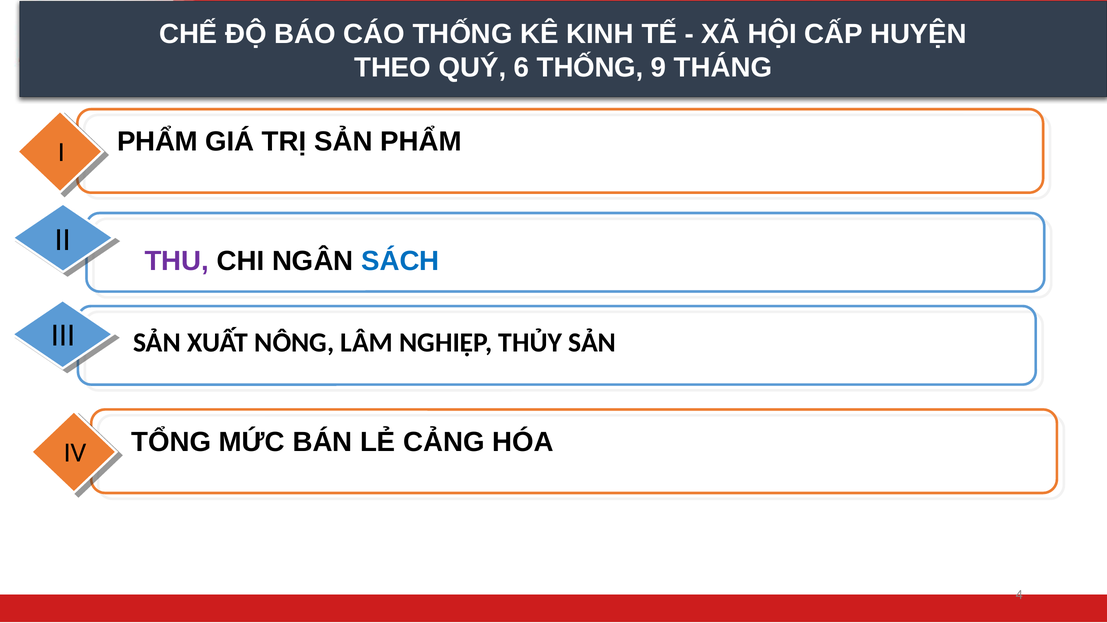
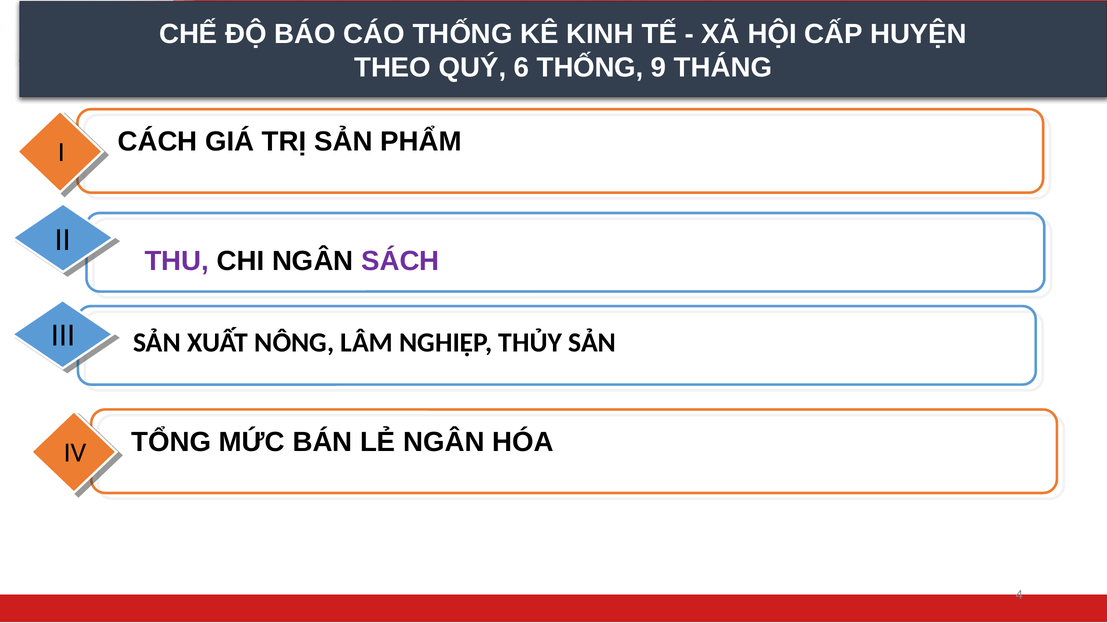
PHẨM: PHẨM -> CÁCH (158, 142)
SÁCH colour: blue -> purple (400, 261)
LẺ CẢNG: CẢNG -> NGÂN (444, 442)
